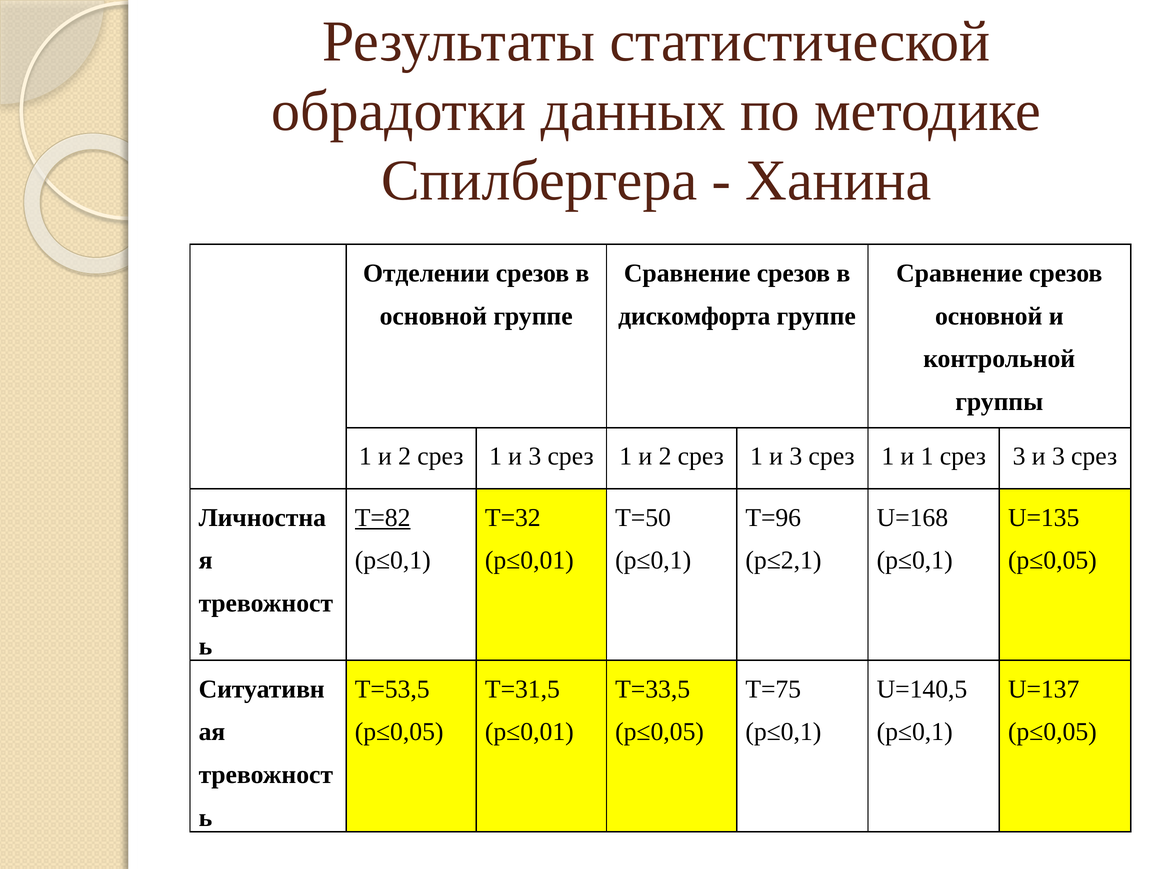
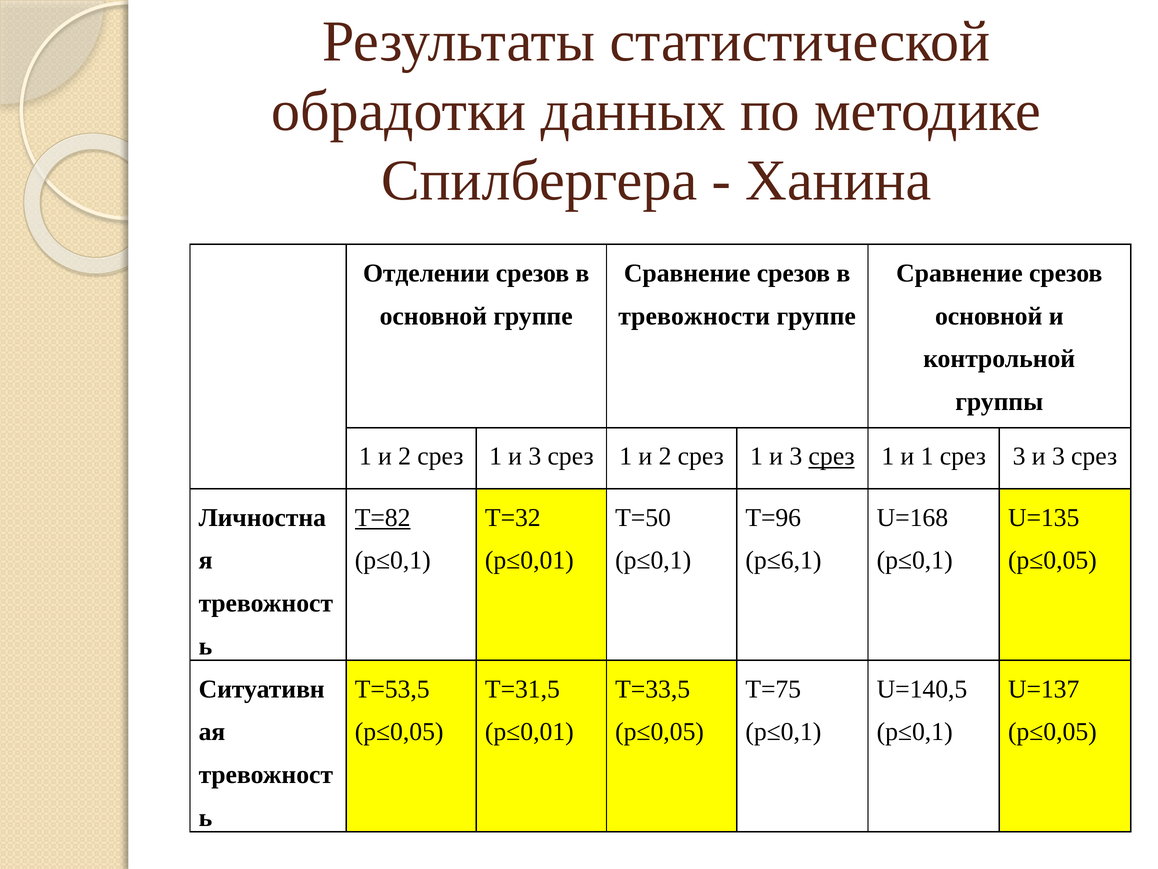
дискомфорта: дискомфорта -> тревожности (694, 316)
срез underline: none -> present (832, 456)
р≤2,1: р≤2,1 -> р≤6,1 (783, 560)
